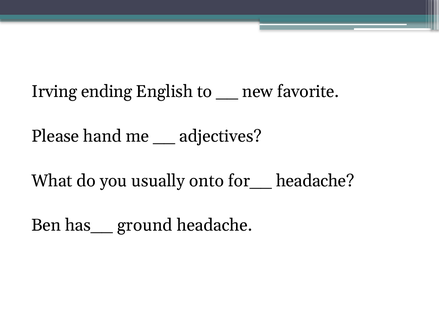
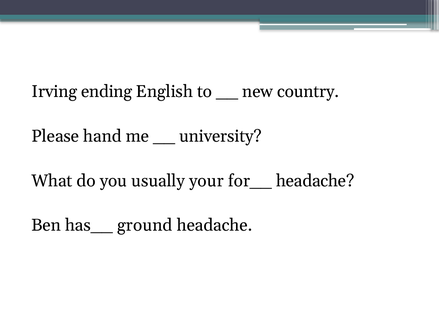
favorite: favorite -> country (308, 92)
adjectives: adjectives -> university (220, 136)
onto: onto -> your (207, 181)
